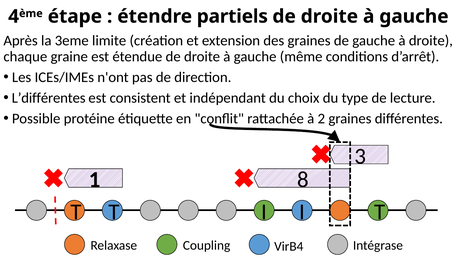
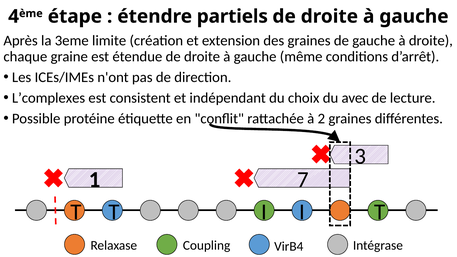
L’différentes: L’différentes -> L’complexes (49, 98)
type: type -> avec (355, 98)
8: 8 -> 7 (303, 180)
